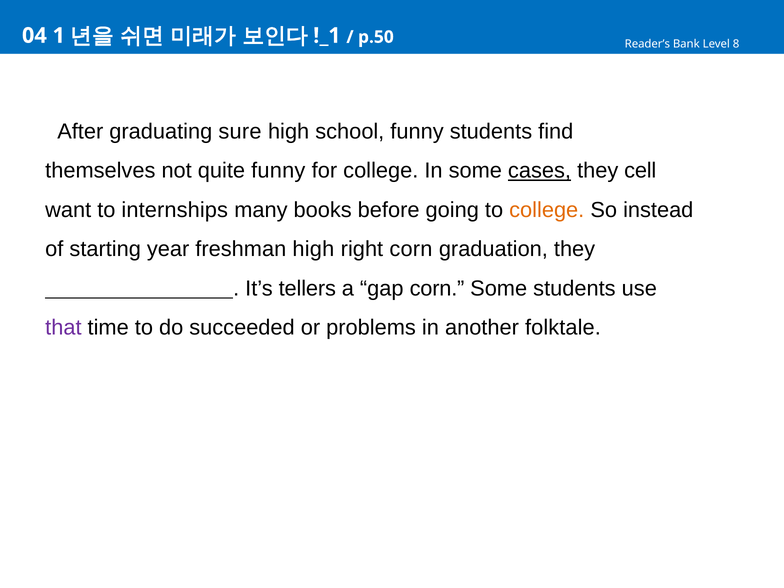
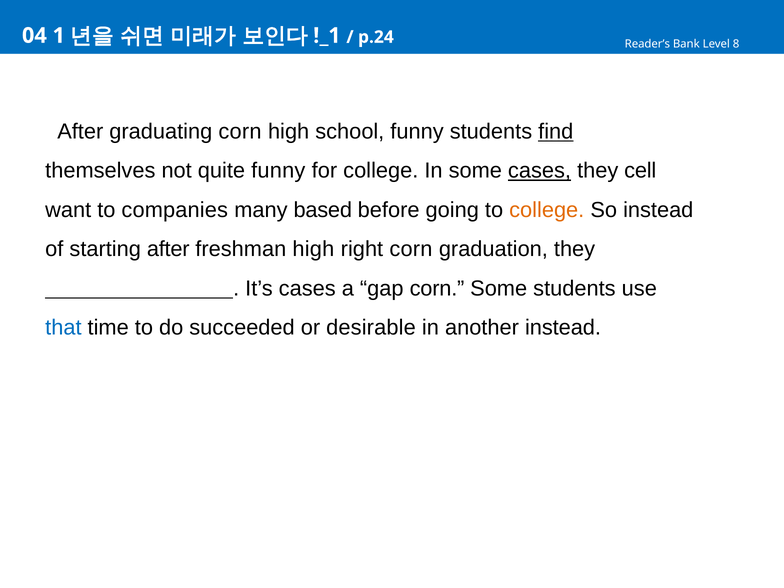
p.50: p.50 -> p.24 (376, 37)
graduating sure: sure -> corn (240, 132)
find underline: none -> present (556, 132)
internships: internships -> companies (175, 210)
books: books -> based (323, 210)
starting year: year -> after (168, 249)
It’s tellers: tellers -> cases (307, 288)
that colour: purple -> blue (63, 328)
problems: problems -> desirable (371, 328)
another folktale: folktale -> instead (563, 328)
